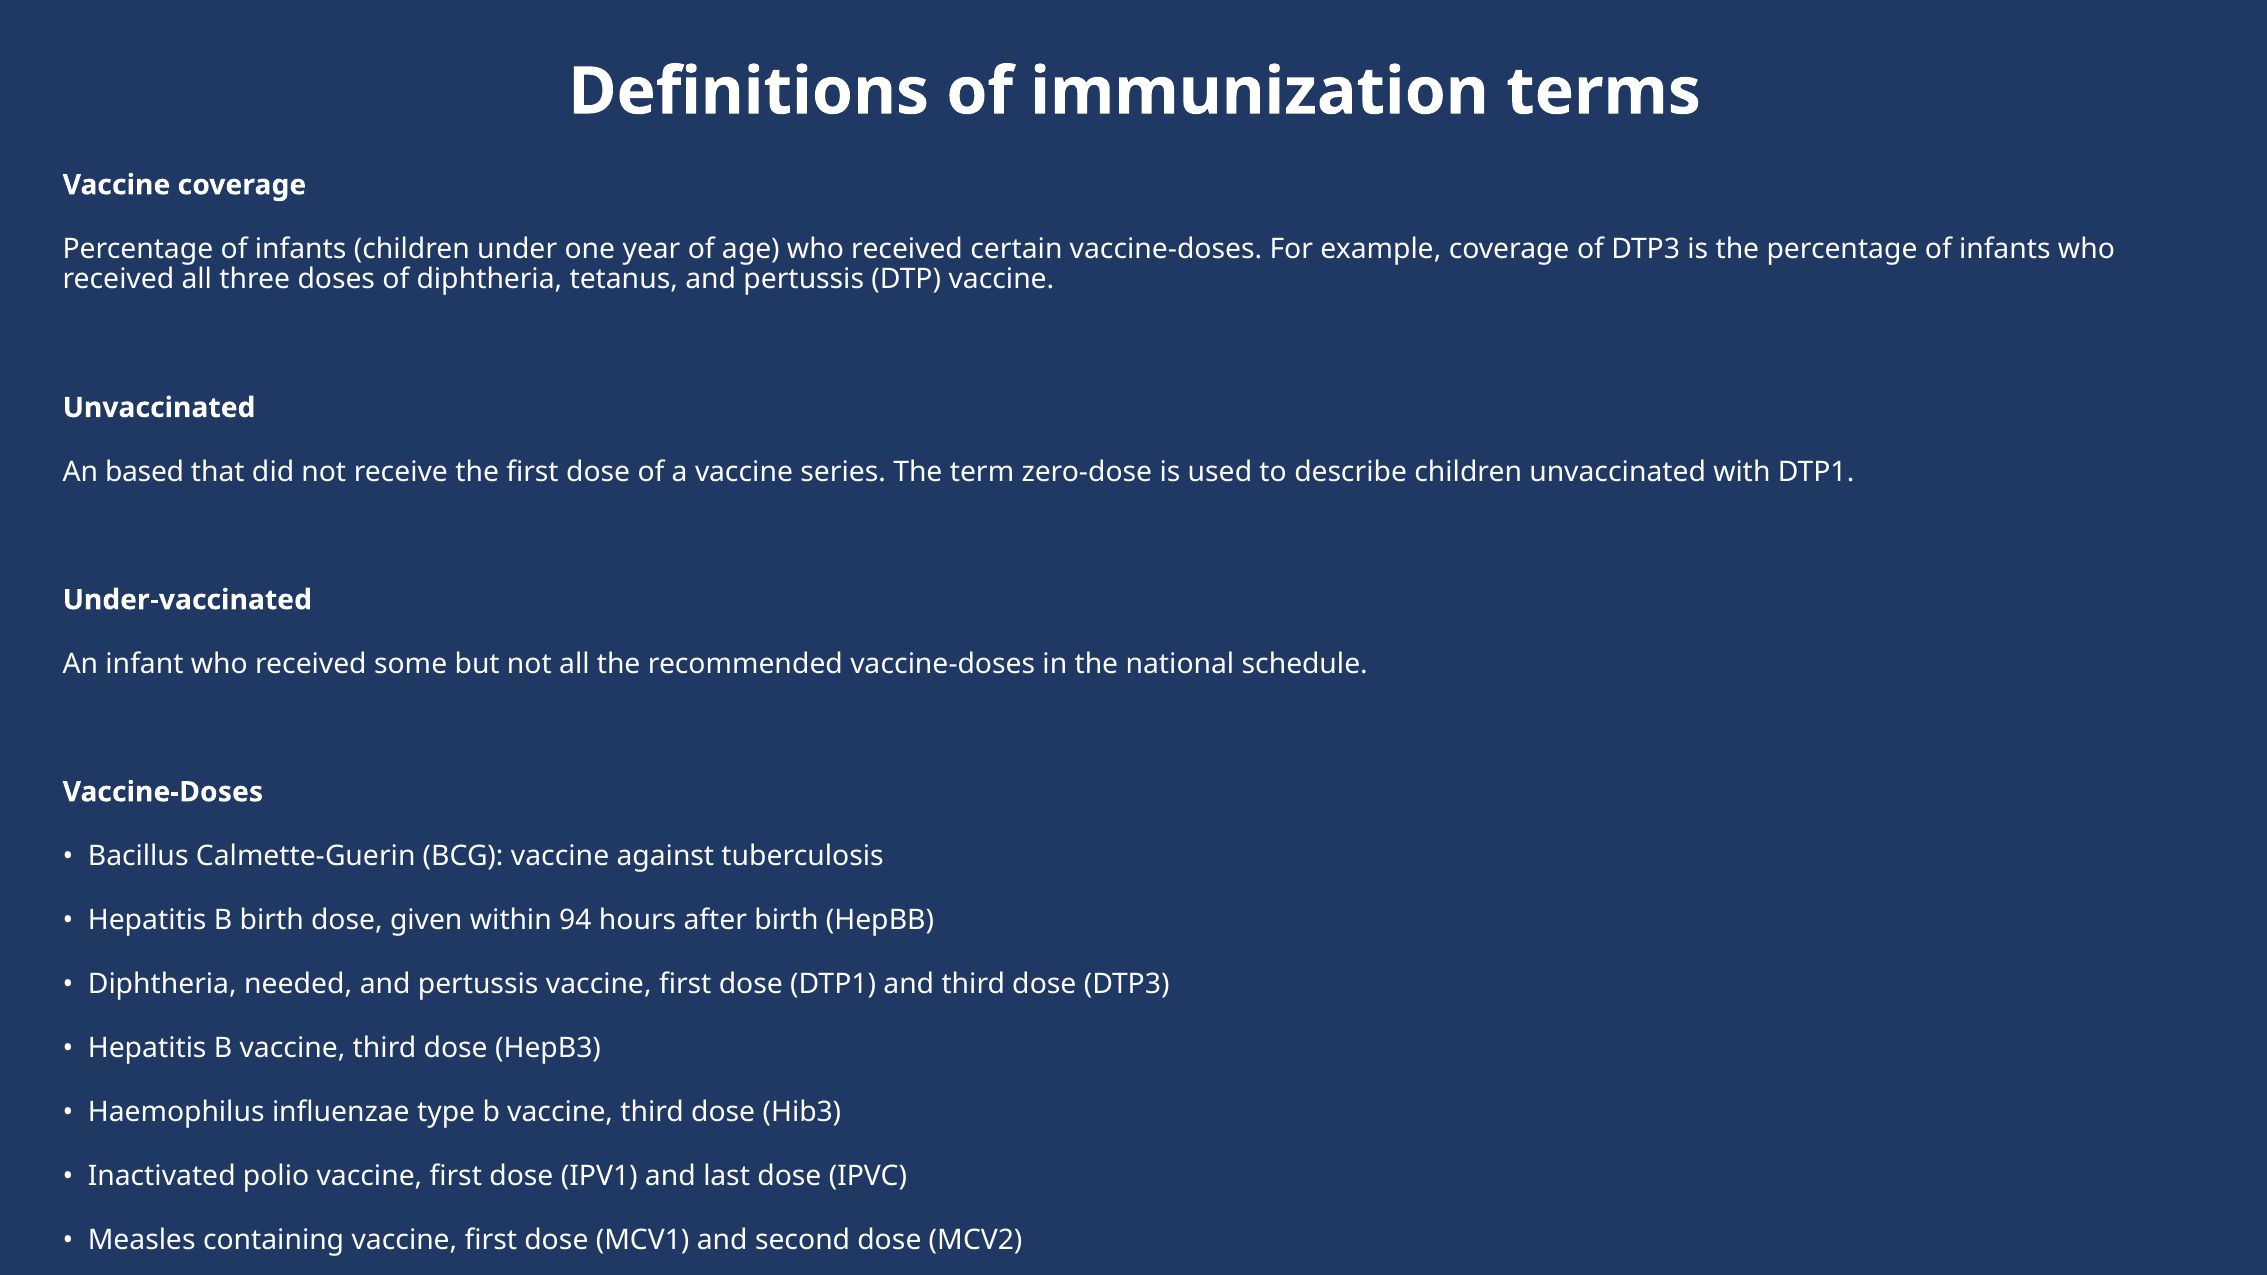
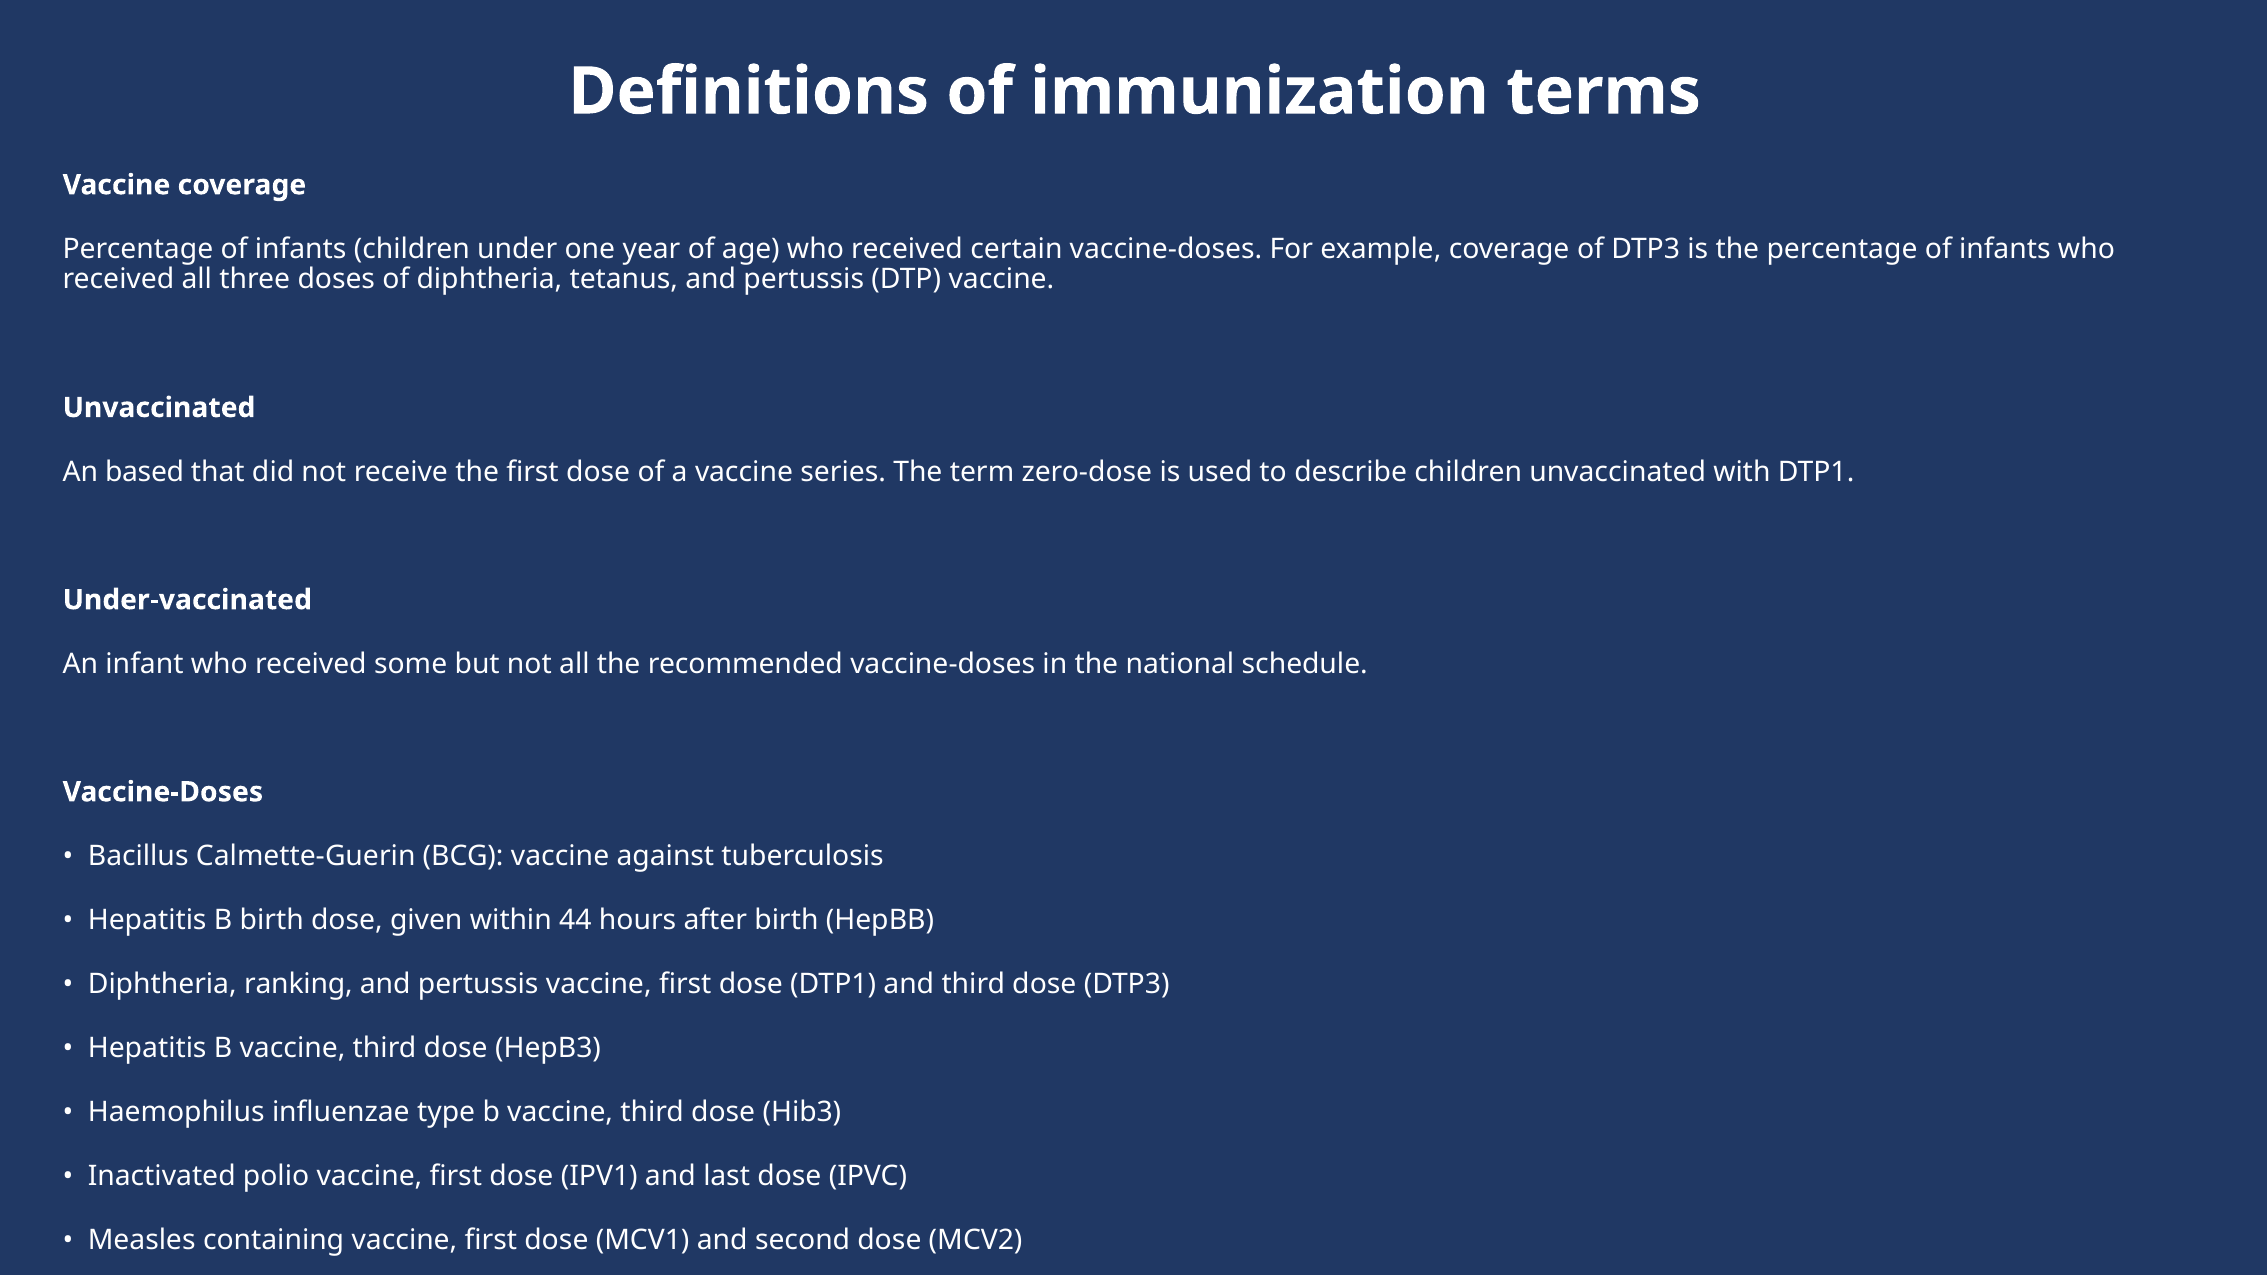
94: 94 -> 44 (575, 920)
needed: needed -> ranking (298, 984)
